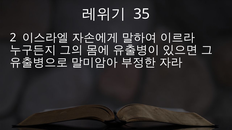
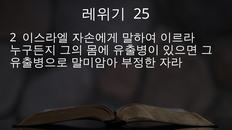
35: 35 -> 25 (142, 14)
